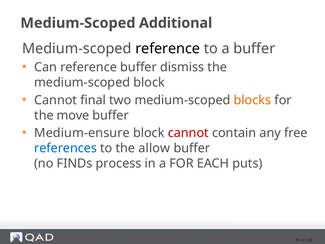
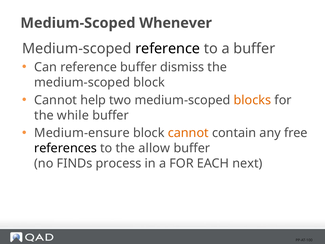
Additional: Additional -> Whenever (176, 23)
final: final -> help (93, 100)
move: move -> while (73, 115)
cannot colour: red -> orange (188, 133)
references colour: blue -> black (66, 148)
puts: puts -> next (247, 163)
